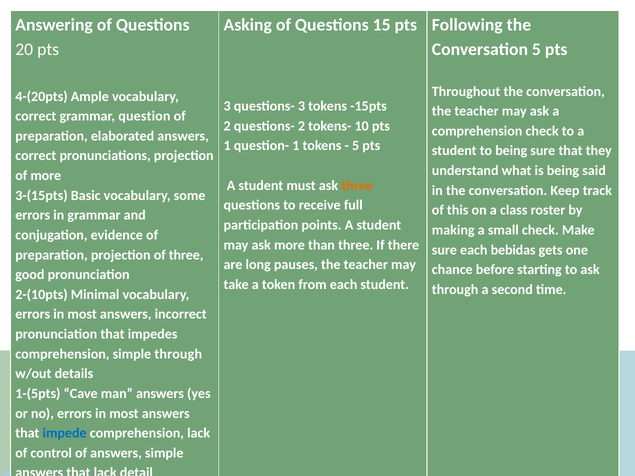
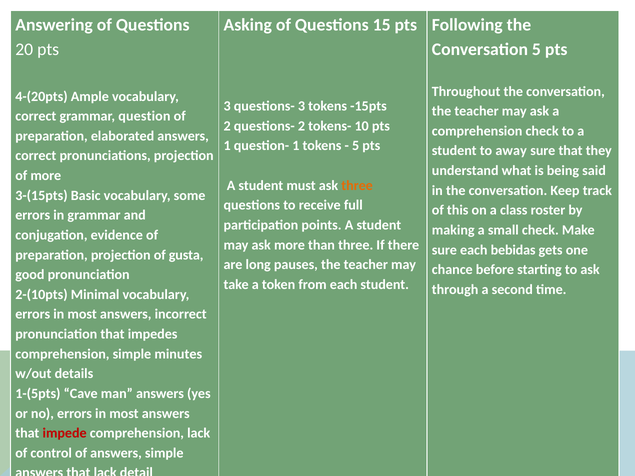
to being: being -> away (511, 151)
of three: three -> gusta (186, 255)
simple through: through -> minutes (178, 354)
impede colour: blue -> red (65, 433)
